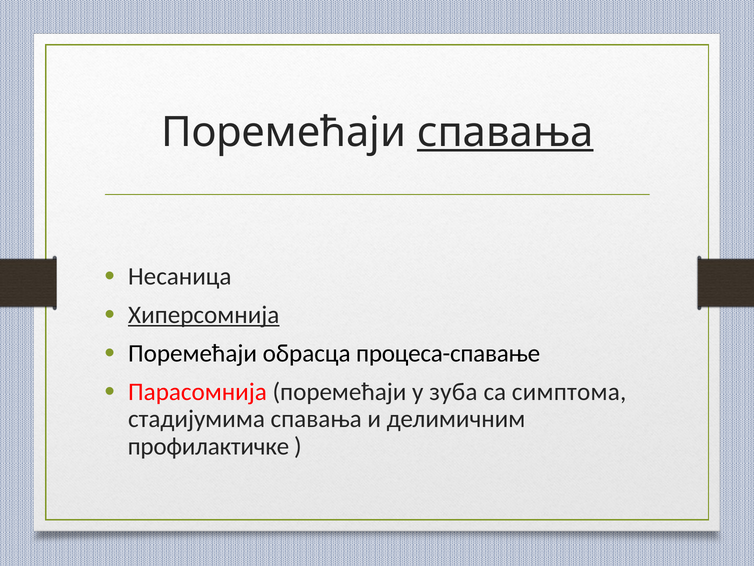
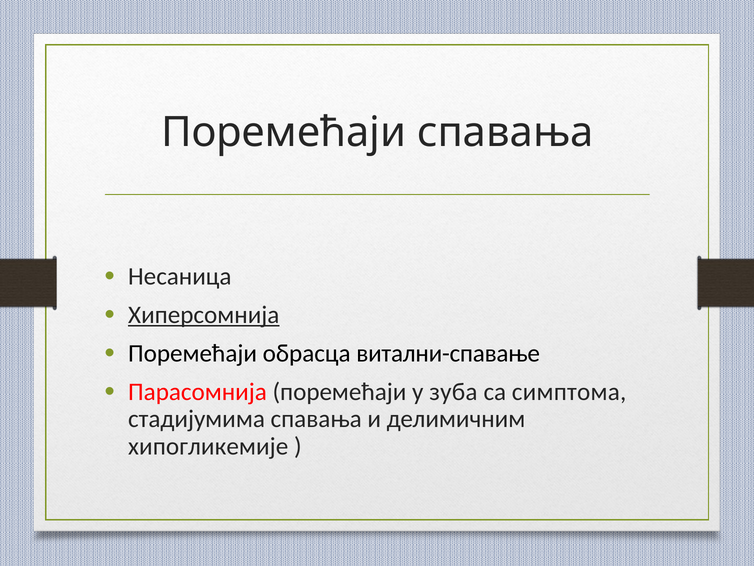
спавања underline: present -> none (505, 132)
процеса-спавање: процеса-спавање -> витални-спавање (448, 353)
профилактичке: профилактичке -> хипогликемије (208, 446)
